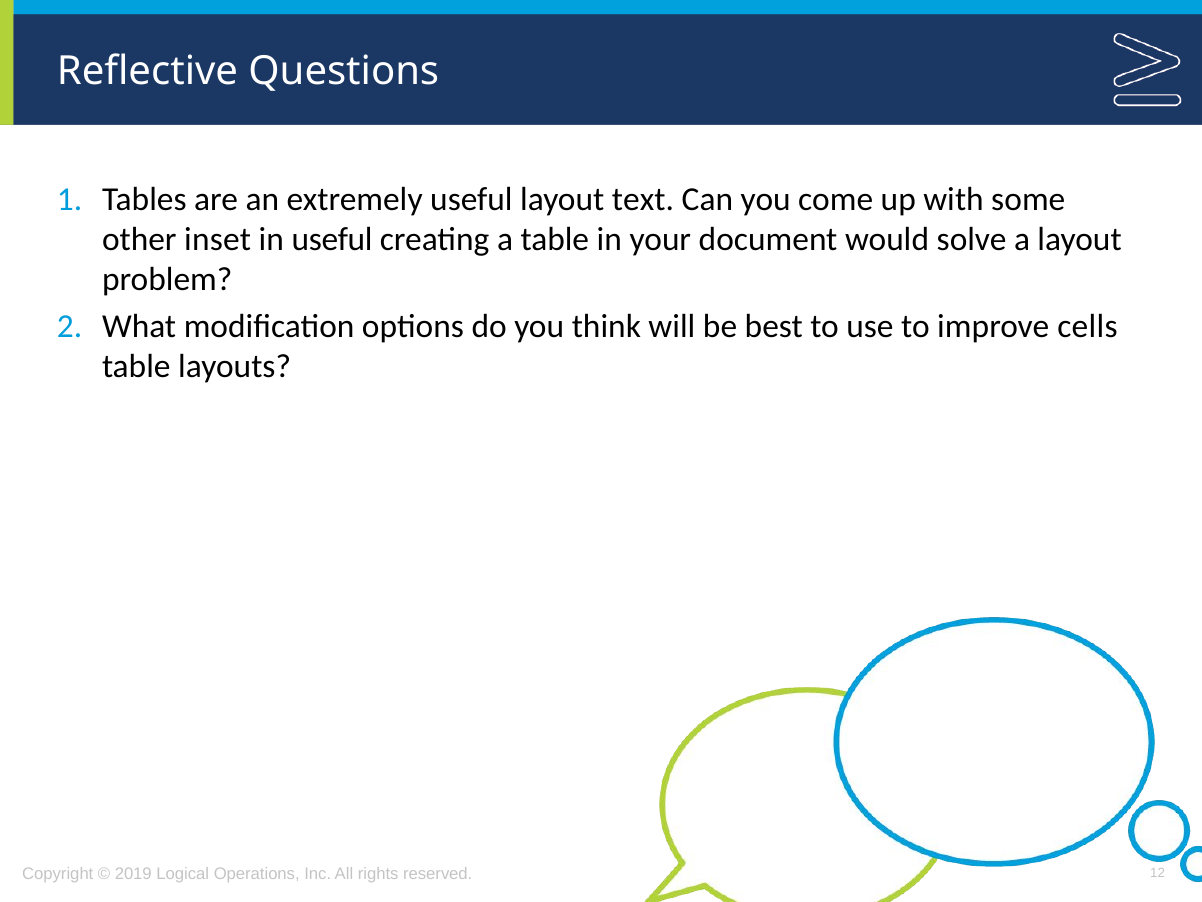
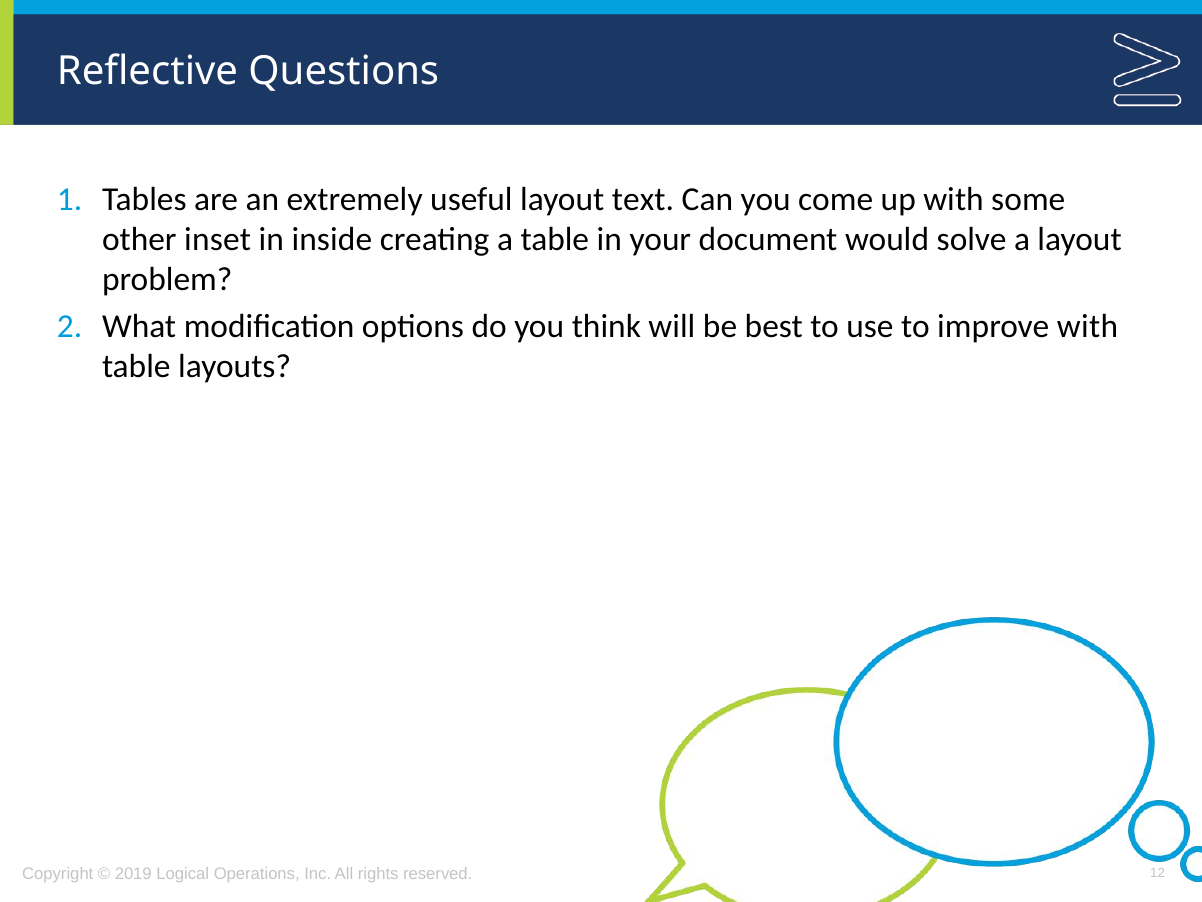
in useful: useful -> inside (332, 240)
improve cells: cells -> with (1087, 326)
